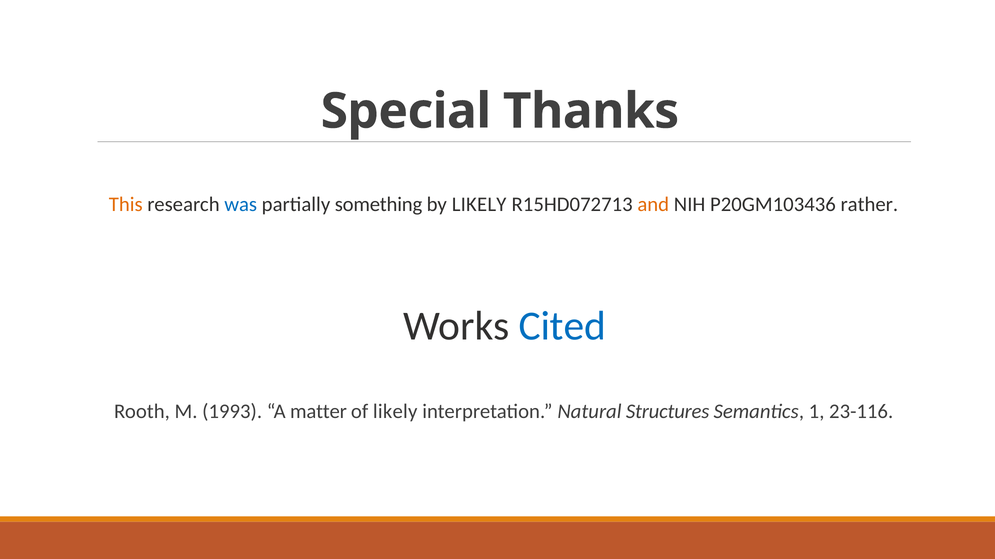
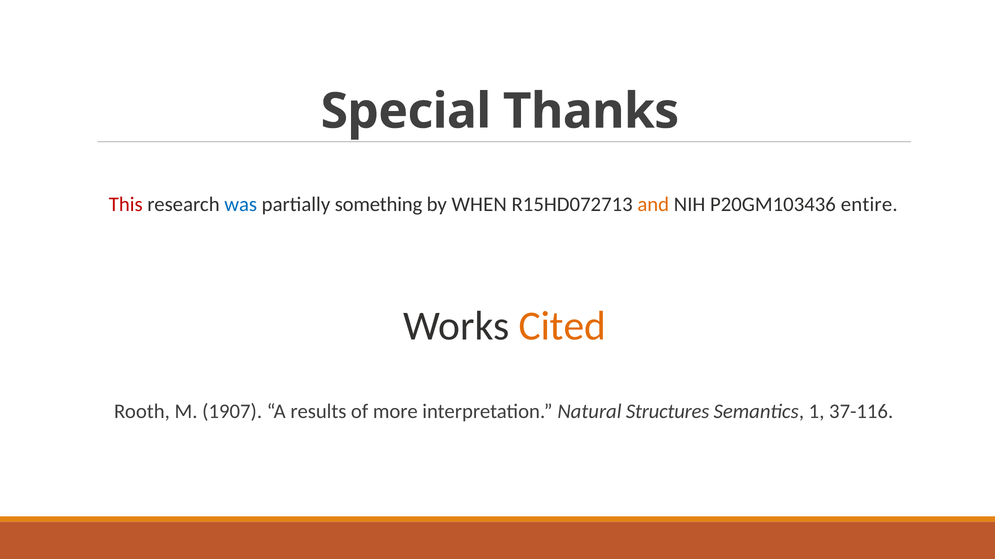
This colour: orange -> red (126, 205)
by LIKELY: LIKELY -> WHEN (479, 205)
rather: rather -> entire (869, 205)
Cited colour: blue -> orange (562, 327)
1993: 1993 -> 1907 (232, 412)
matter: matter -> results (318, 412)
of likely: likely -> more (395, 412)
23-116: 23-116 -> 37-116 (861, 412)
